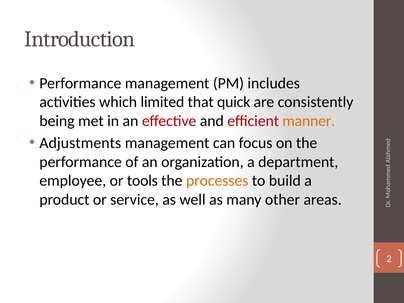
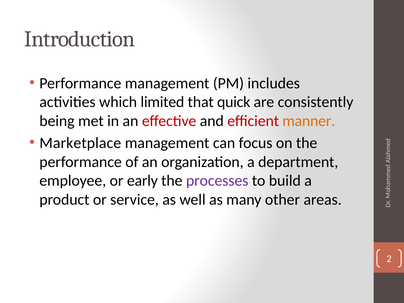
Adjustments: Adjustments -> Marketplace (80, 143)
tools: tools -> early (142, 181)
processes colour: orange -> purple (217, 181)
